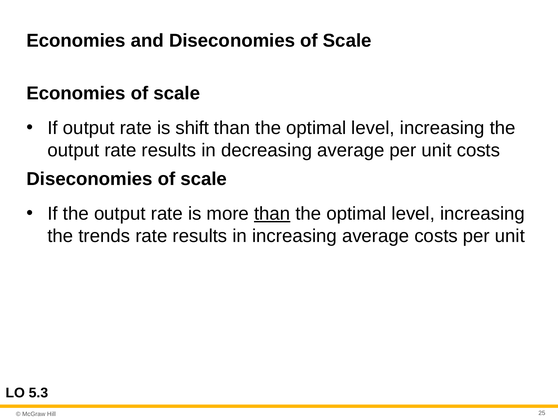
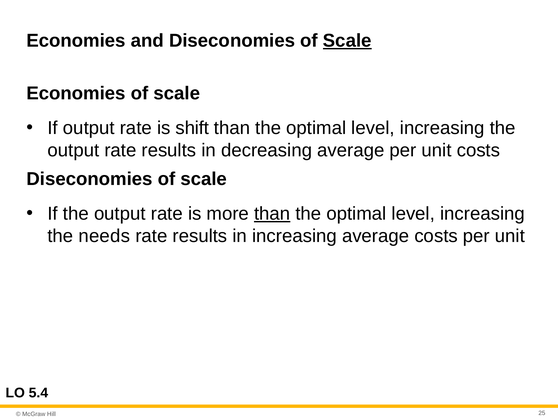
Scale underline: none -> present (347, 41)
trends: trends -> needs (104, 236)
5.3: 5.3 -> 5.4 (38, 392)
